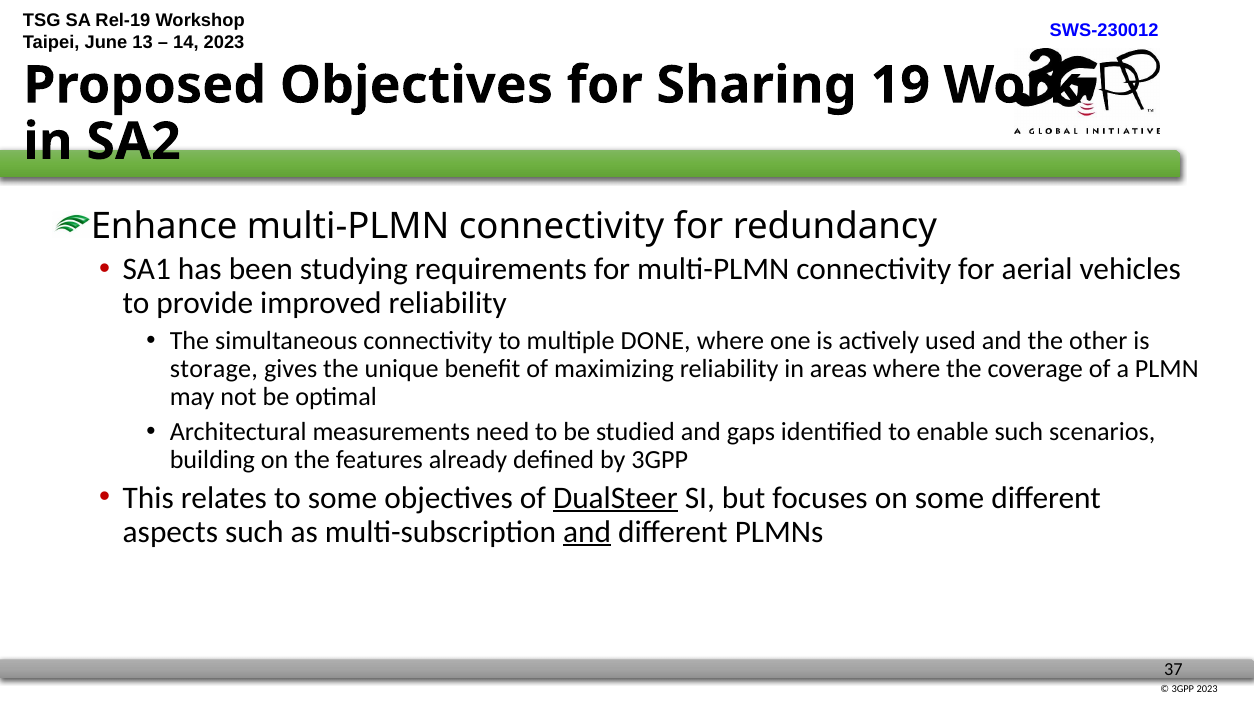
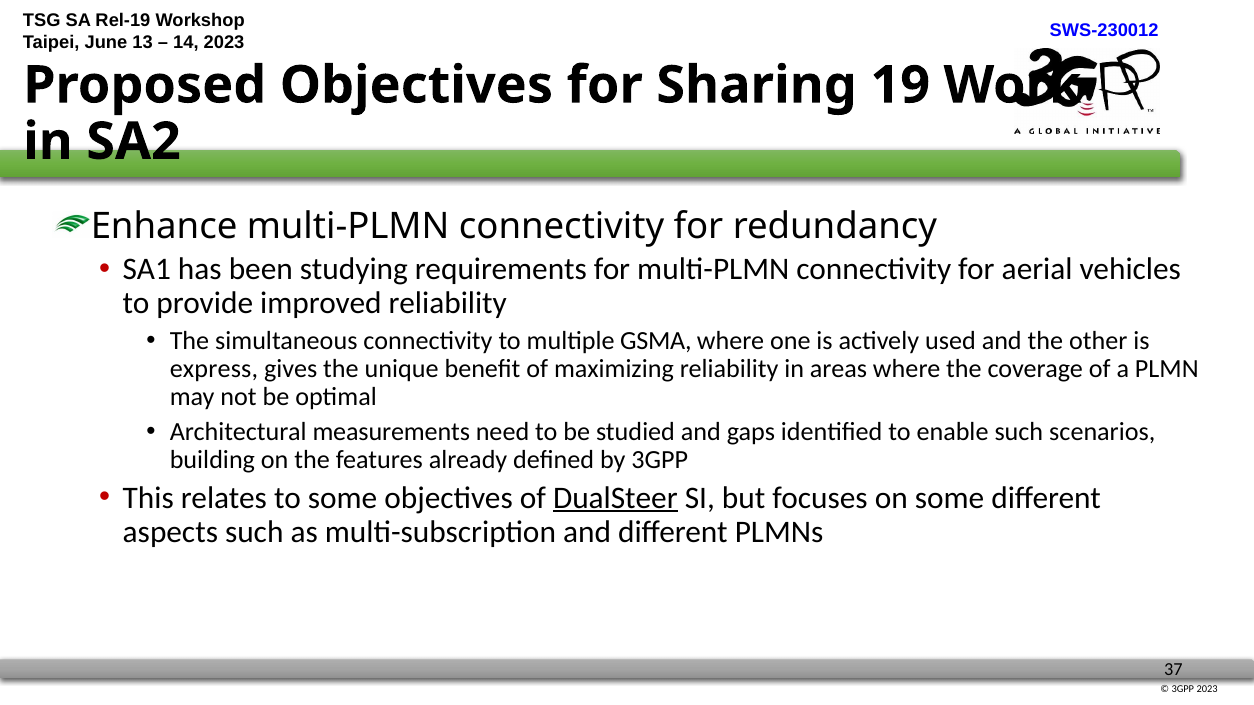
DONE: DONE -> GSMA (656, 341)
storage: storage -> express (214, 369)
and underline: present -> none (587, 532)
